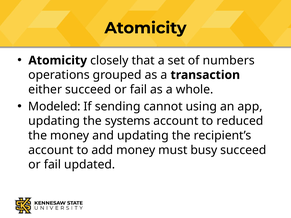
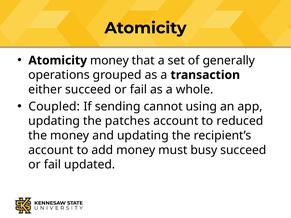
Atomicity closely: closely -> money (109, 61)
numbers: numbers -> generally (229, 61)
Modeled: Modeled -> Coupled (54, 107)
systems: systems -> patches (128, 121)
